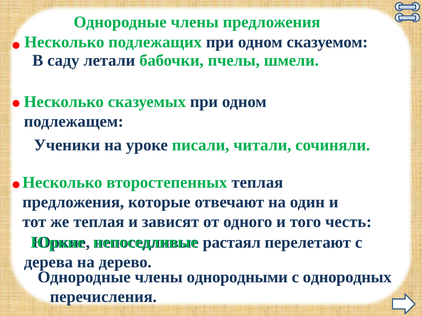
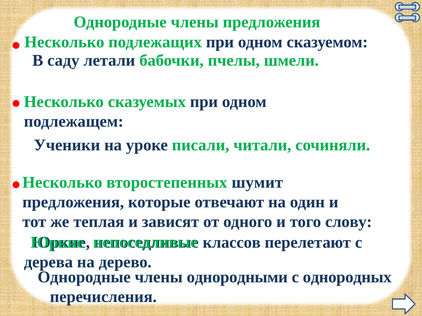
второстепенных теплая: теплая -> шумит (257, 183)
честь: честь -> слову (349, 222)
растаял: растаял -> классов (232, 243)
